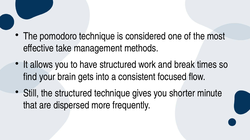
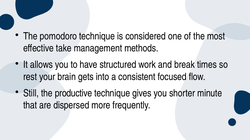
find: find -> rest (30, 77)
the structured: structured -> productive (73, 94)
